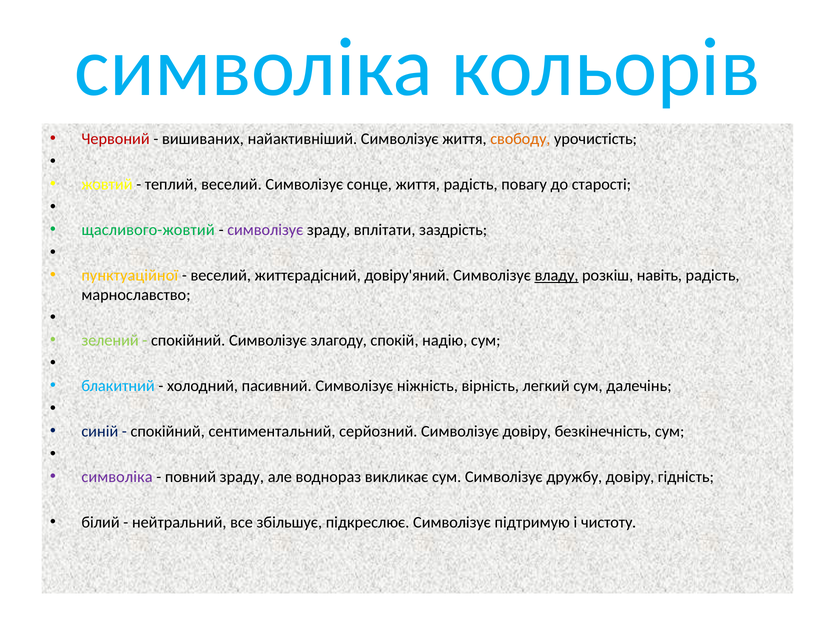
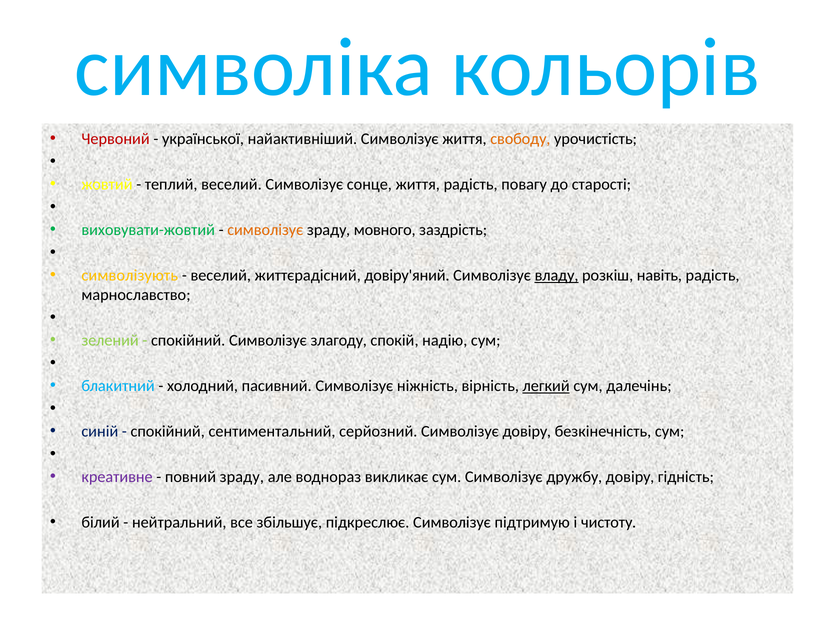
вишиваних: вишиваних -> української (203, 139)
щасливого-жовтий: щасливого-жовтий -> виховувати-жовтий (148, 230)
символізує colour: purple -> orange (265, 230)
вплітати: вплітати -> мовного (385, 230)
пунктуаційної: пунктуаційної -> символізують (130, 275)
легкий underline: none -> present (546, 386)
символіка: символіка -> креативне (117, 477)
